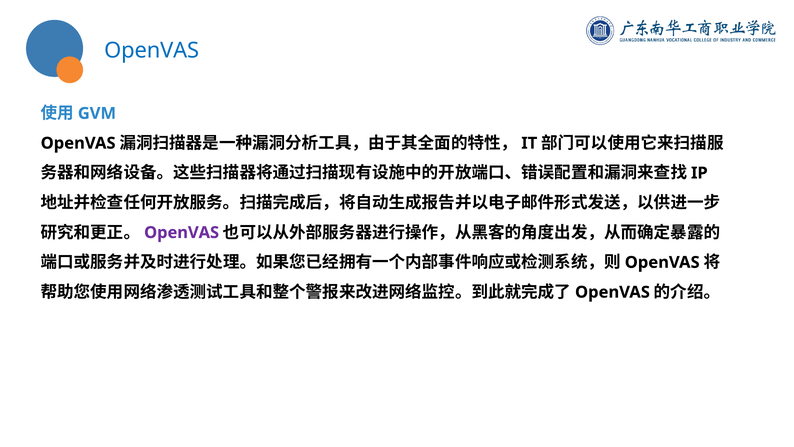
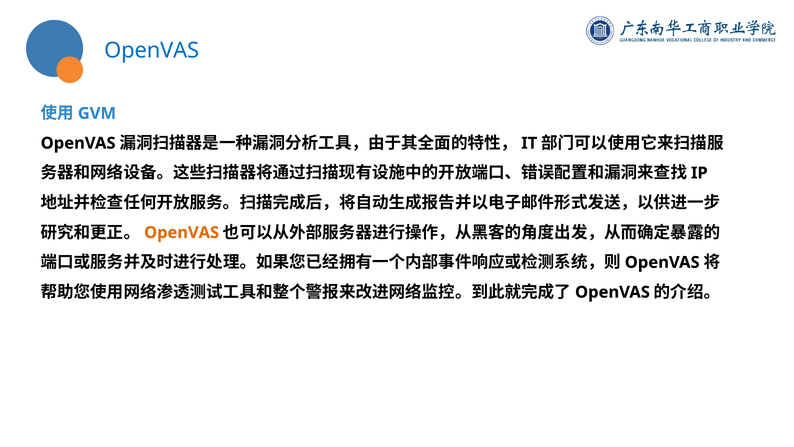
OpenVAS colour: purple -> orange (182, 232)
